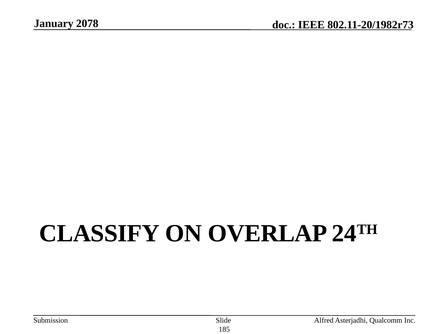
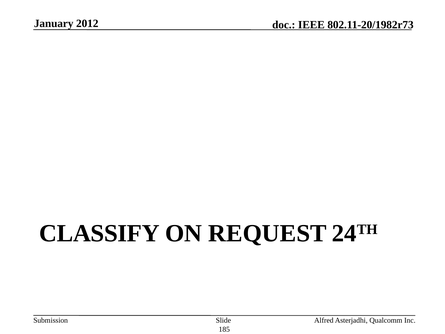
2078: 2078 -> 2012 (87, 24)
OVERLAP: OVERLAP -> REQUEST (267, 233)
